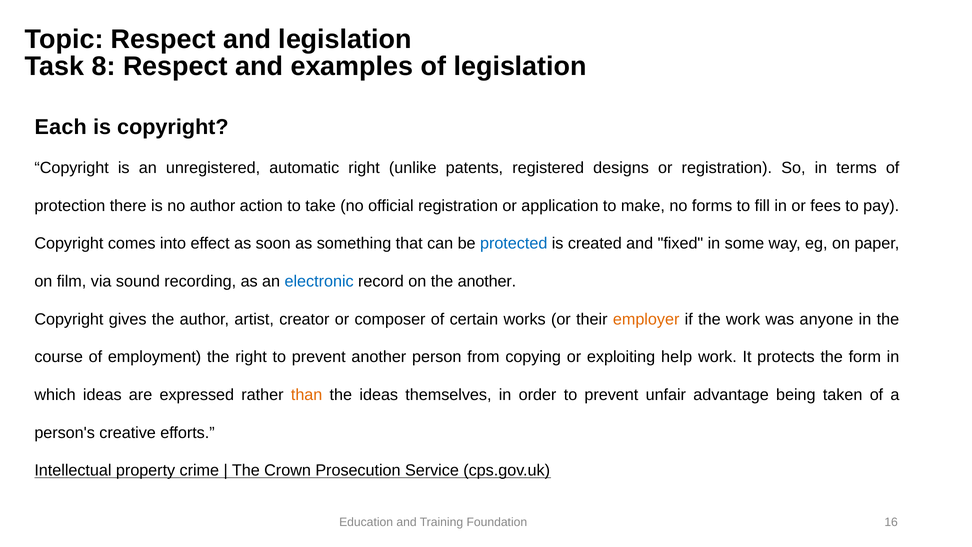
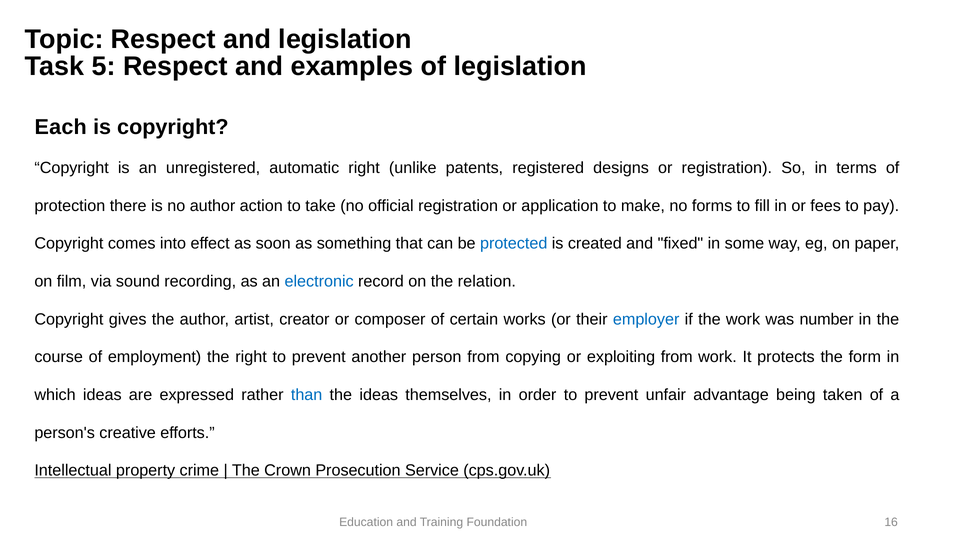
8: 8 -> 5 (104, 66)
the another: another -> relation (487, 281)
employer colour: orange -> blue (646, 319)
anyone: anyone -> number (827, 319)
exploiting help: help -> from (677, 357)
than colour: orange -> blue (307, 395)
